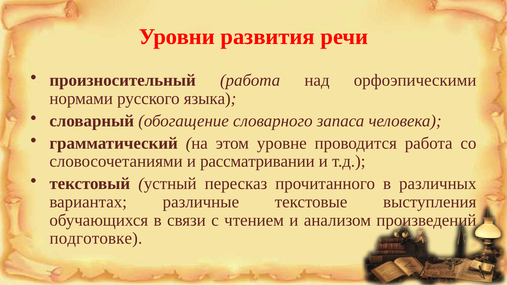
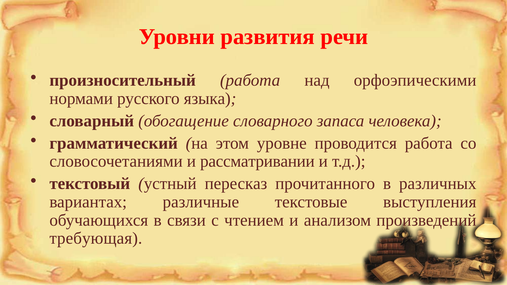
подготовке: подготовке -> требующая (96, 239)
